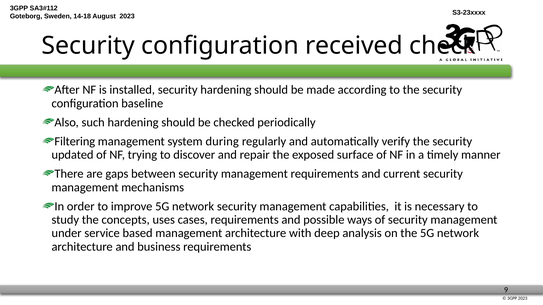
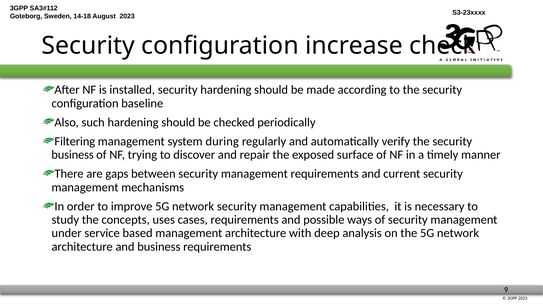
received: received -> increase (354, 46)
updated: updated -> business (73, 155)
